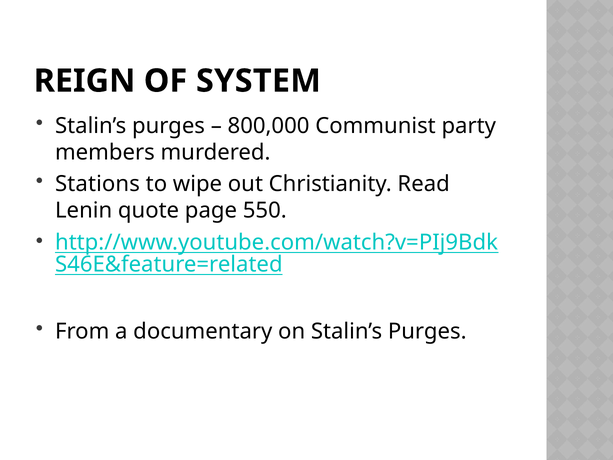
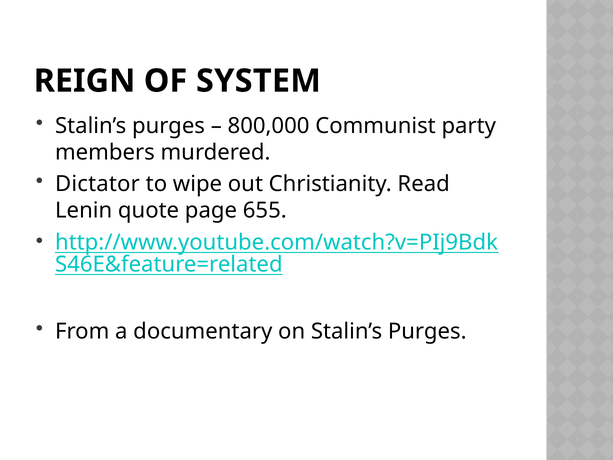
Stations: Stations -> Dictator (97, 184)
550: 550 -> 655 (265, 211)
